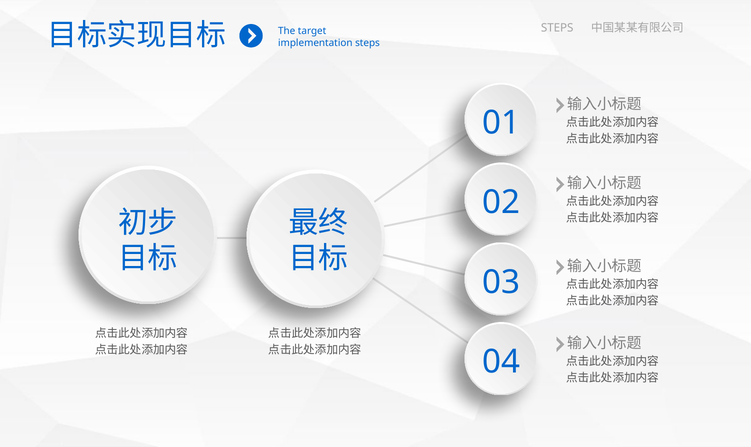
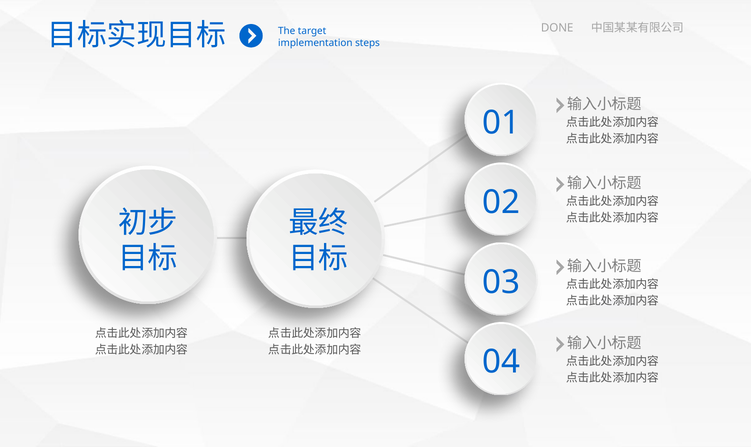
STEPS: STEPS -> DONE (557, 28)
